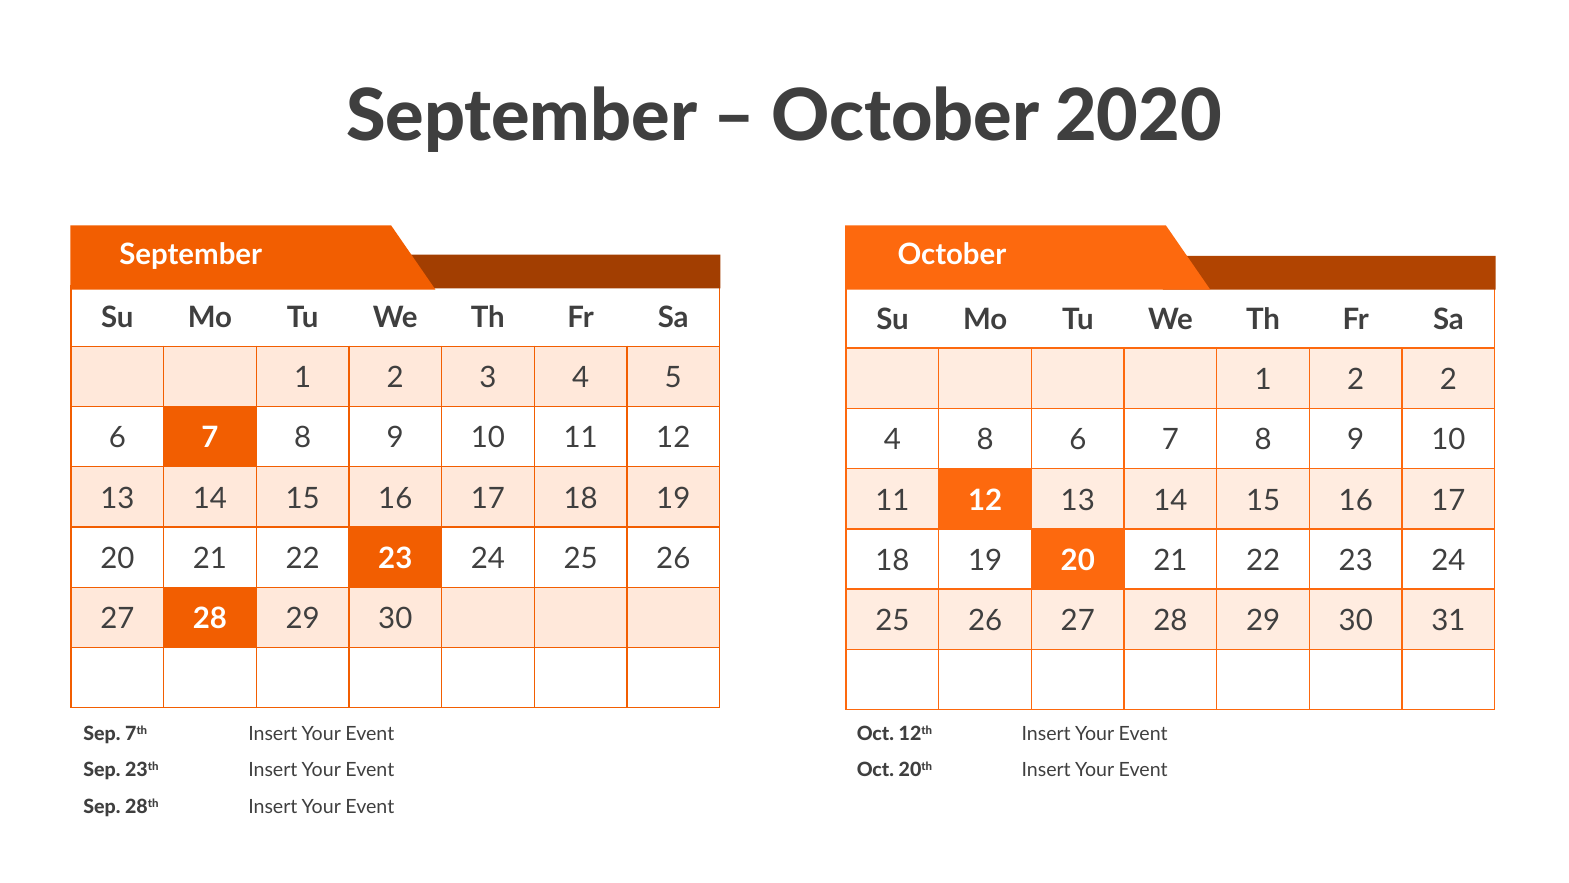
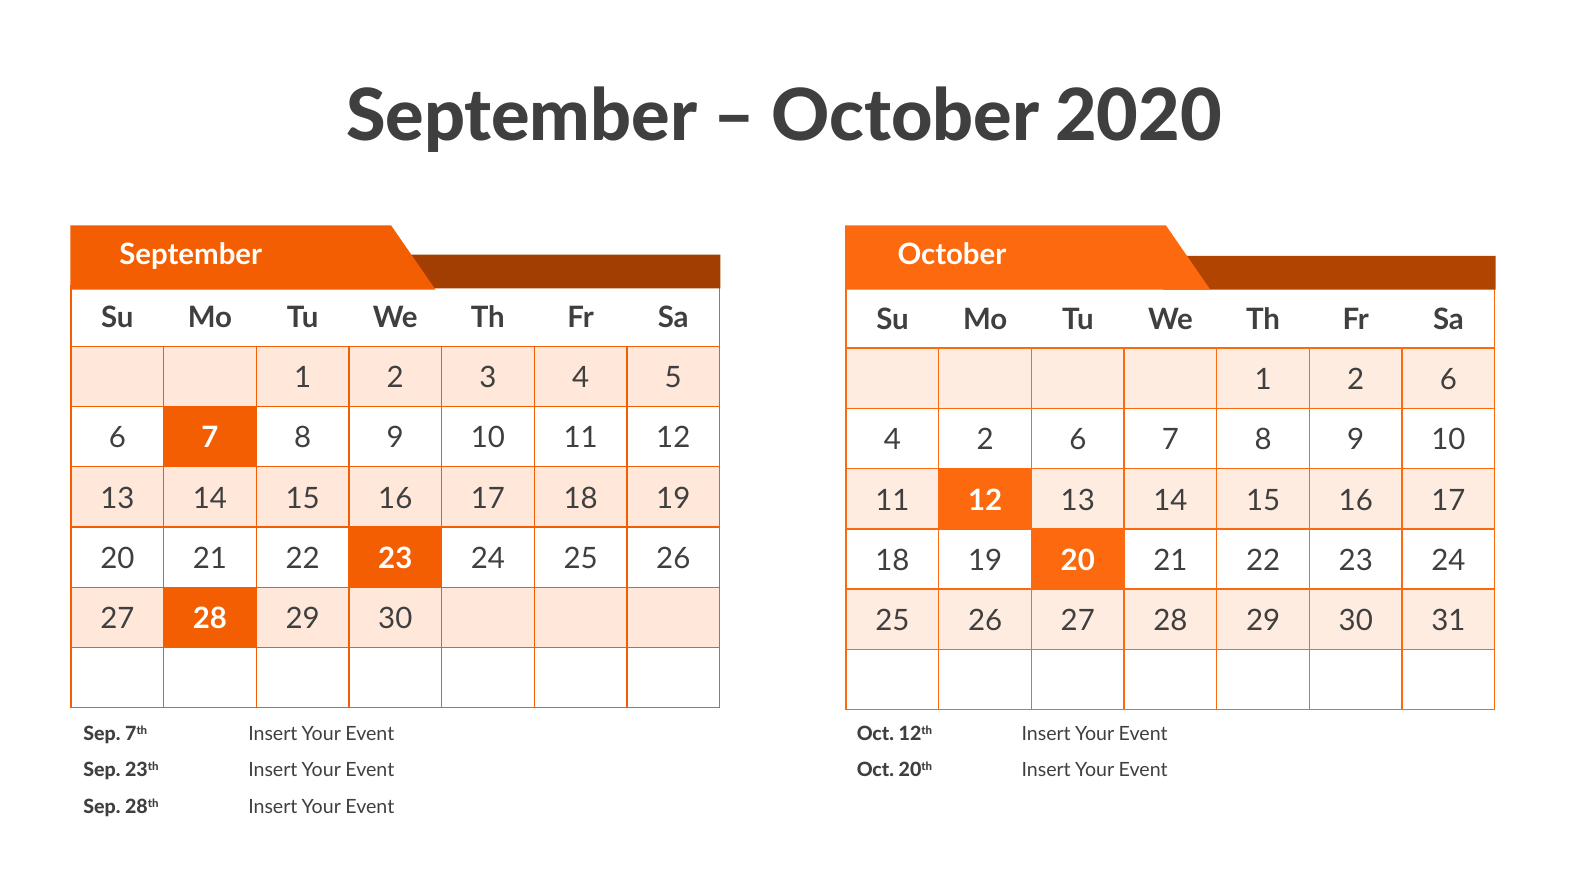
1 2 2: 2 -> 6 (1448, 380)
4 8: 8 -> 2 (985, 440)
